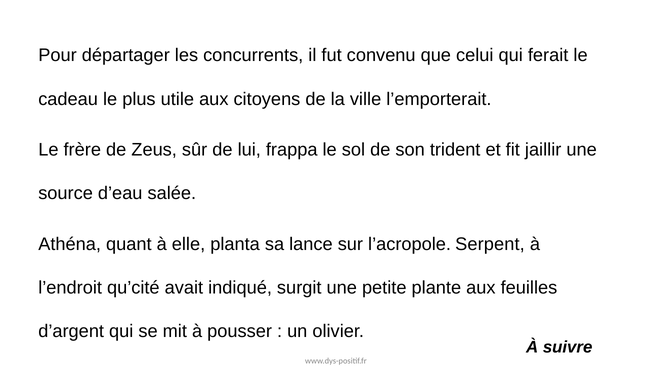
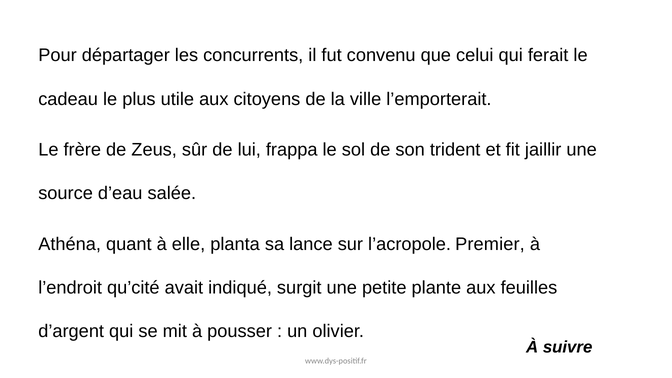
Serpent: Serpent -> Premier (490, 244)
